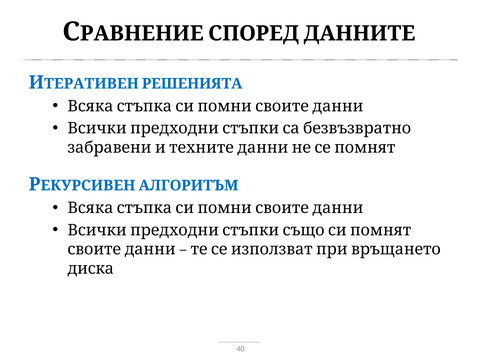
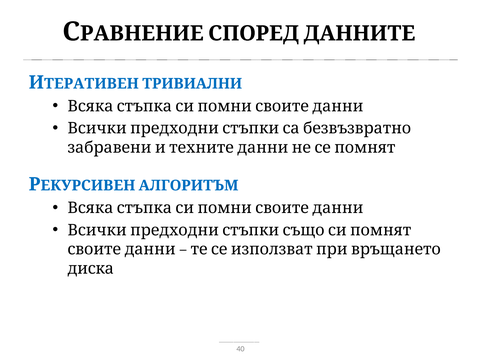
РЕШЕНИЯТА: РЕШЕНИЯТА -> ТРИВИАЛНИ (192, 84)
